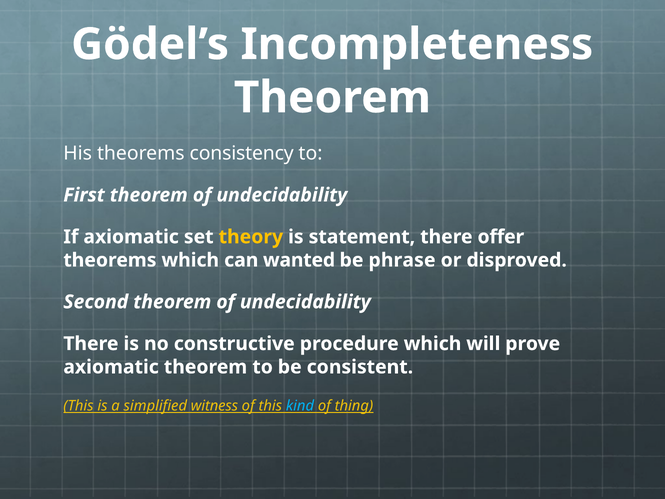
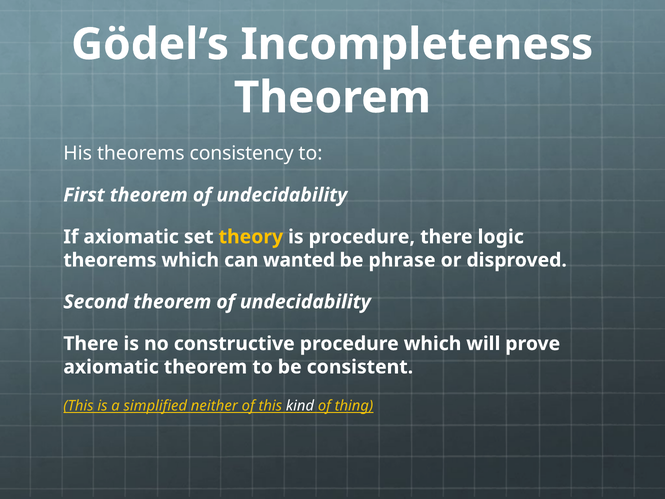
is statement: statement -> procedure (362, 237)
offer: offer -> logic (501, 237)
witness: witness -> neither (214, 405)
kind colour: light blue -> white (300, 405)
